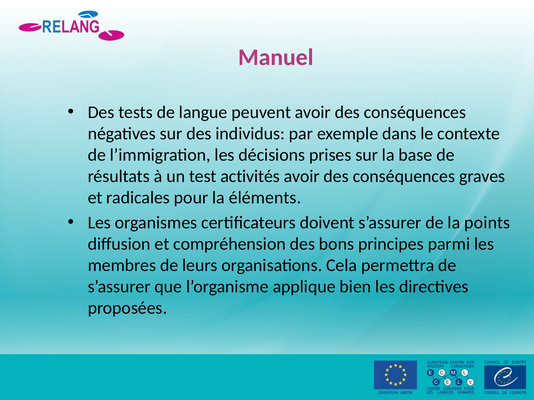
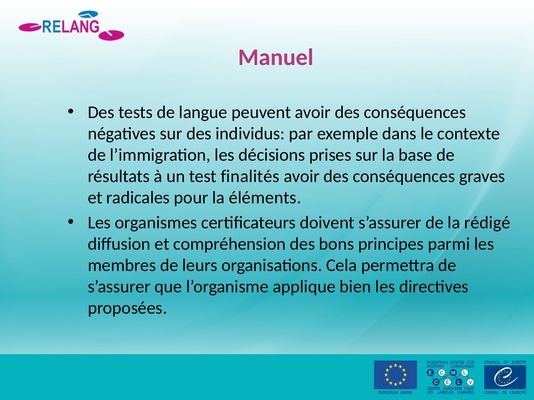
activités: activités -> finalités (250, 177)
points: points -> rédigé (487, 223)
